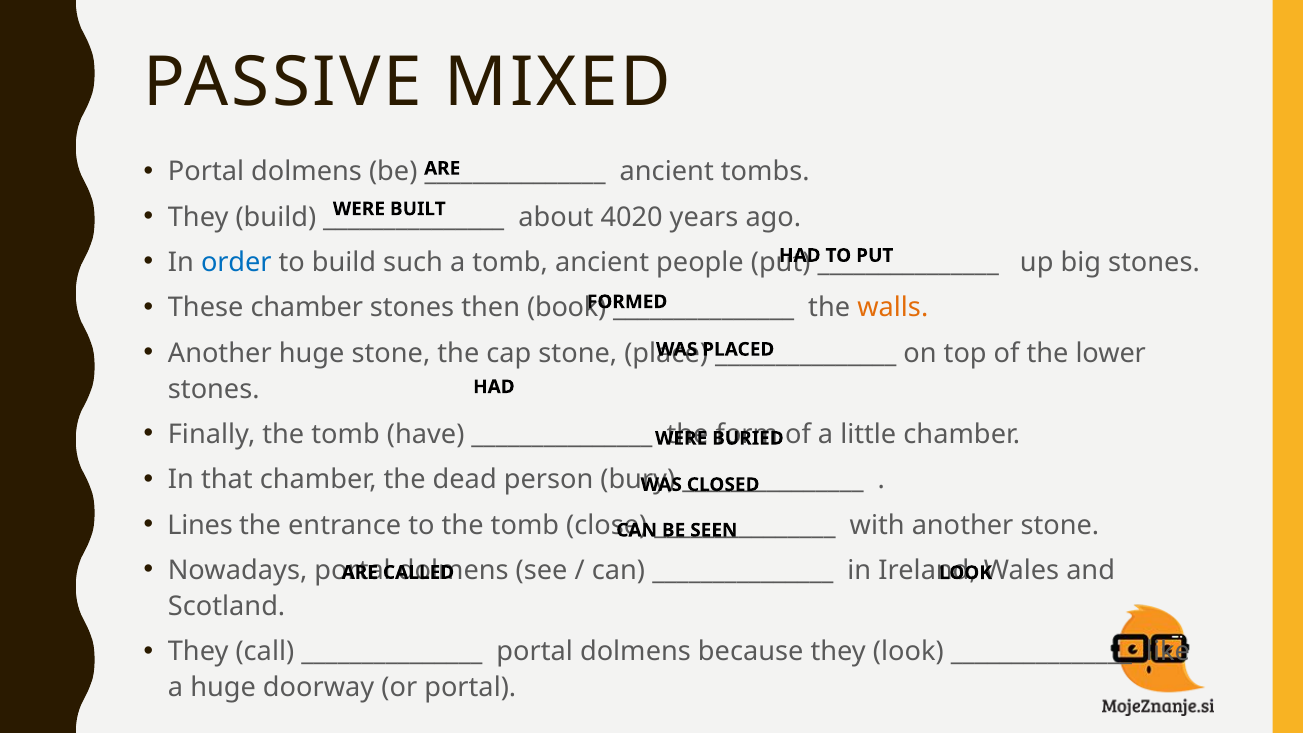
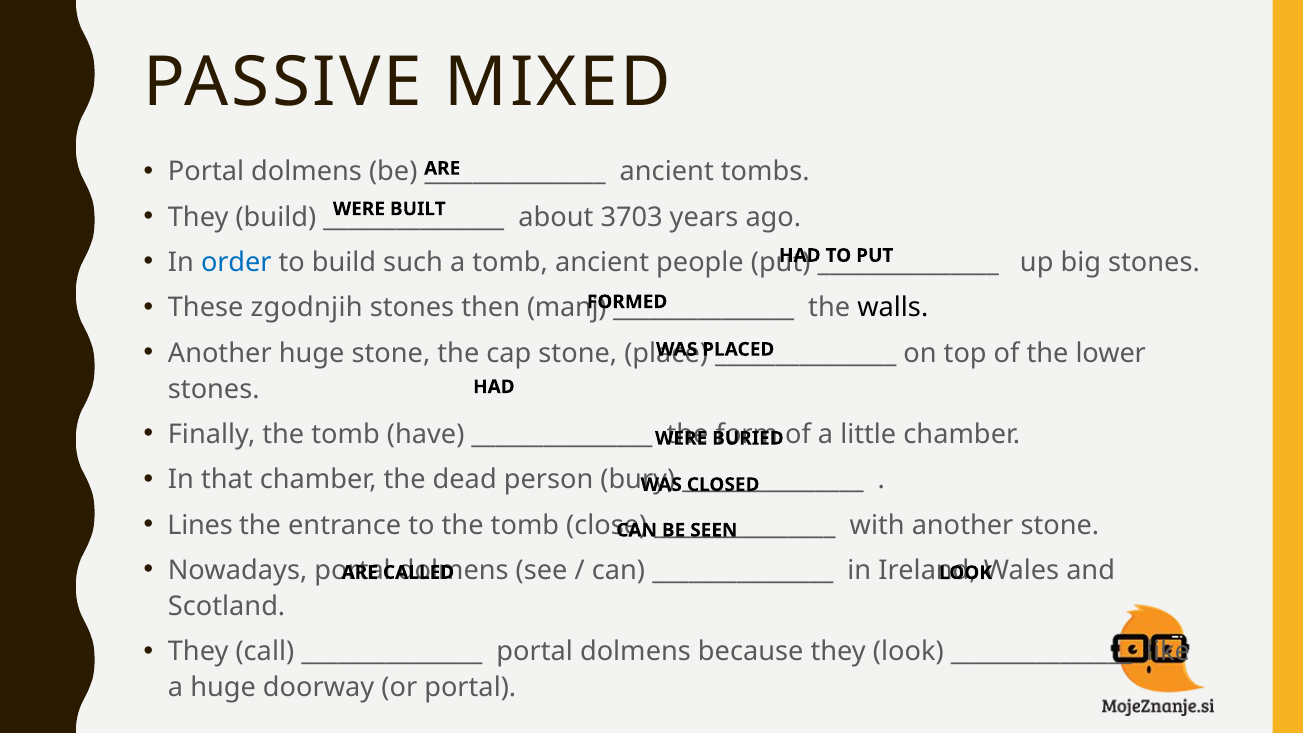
4020: 4020 -> 3703 (632, 217)
These chamber: chamber -> zgodnjih (307, 308)
book: book -> manj (567, 308)
walls colour: orange -> black (893, 308)
